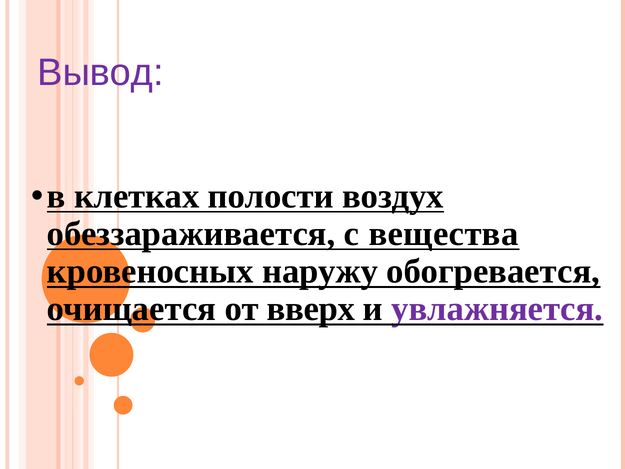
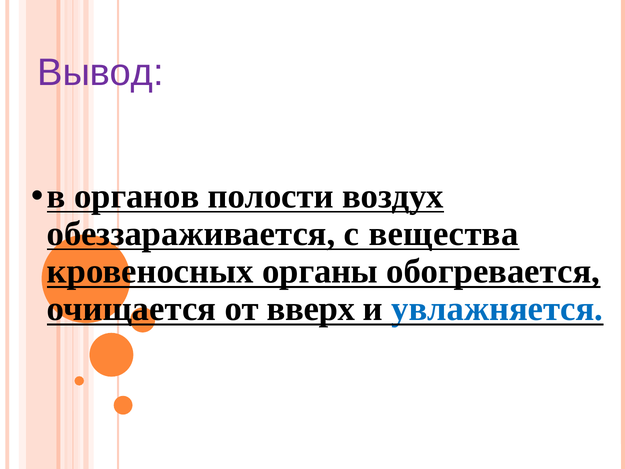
клетках: клетках -> органов (137, 196)
наружу: наружу -> органы (320, 271)
увлажняется colour: purple -> blue (497, 309)
